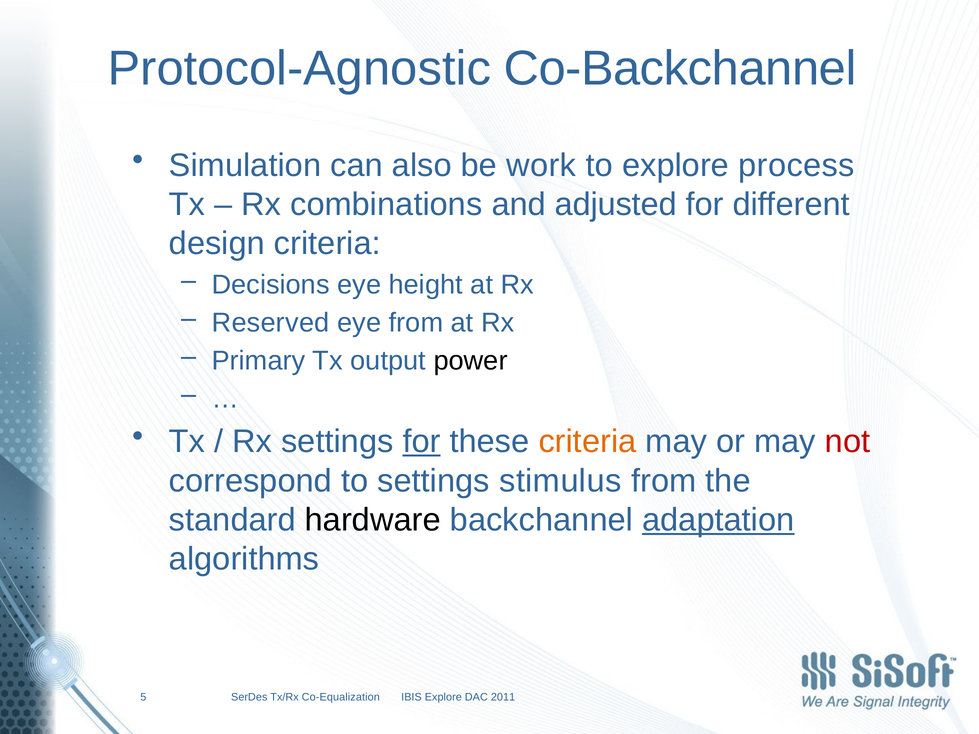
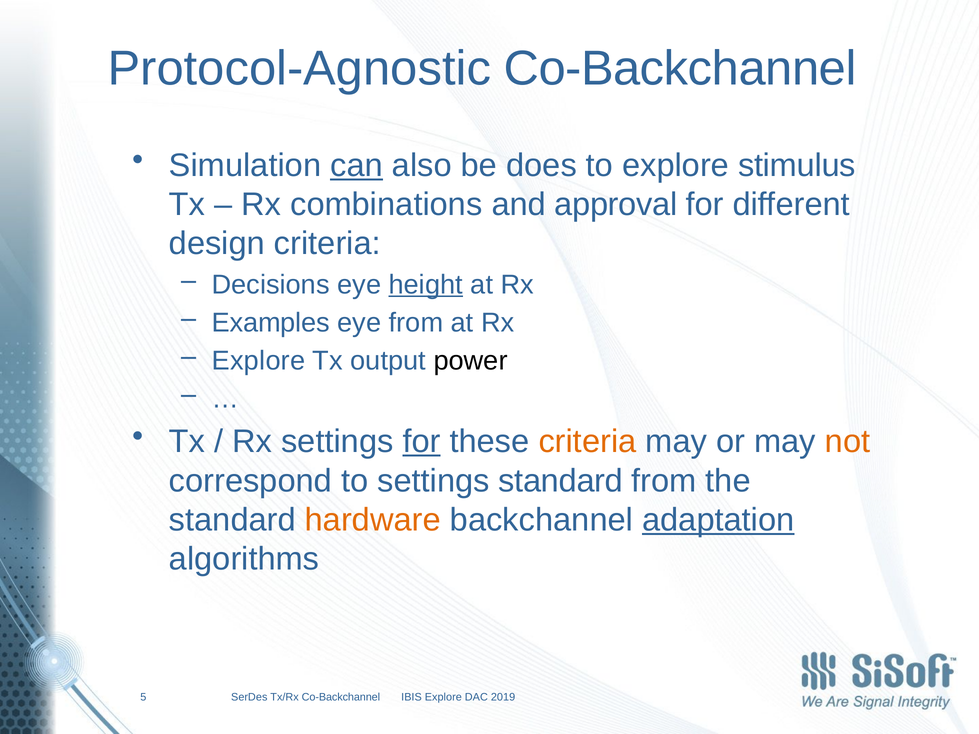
can underline: none -> present (357, 165)
work: work -> does (541, 165)
process: process -> stimulus (797, 165)
adjusted: adjusted -> approval (616, 205)
height underline: none -> present (426, 285)
Reserved: Reserved -> Examples (271, 323)
Primary: Primary -> Explore (258, 361)
not colour: red -> orange (848, 442)
settings stimulus: stimulus -> standard (561, 481)
hardware colour: black -> orange (373, 520)
Tx/Rx Co-Equalization: Co-Equalization -> Co-Backchannel (341, 697)
2011: 2011 -> 2019 (503, 697)
